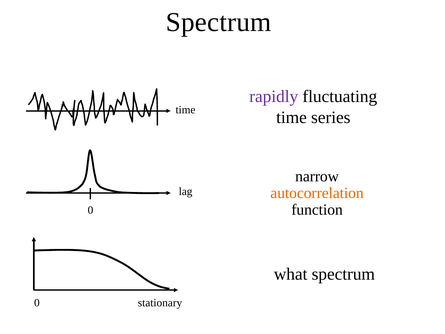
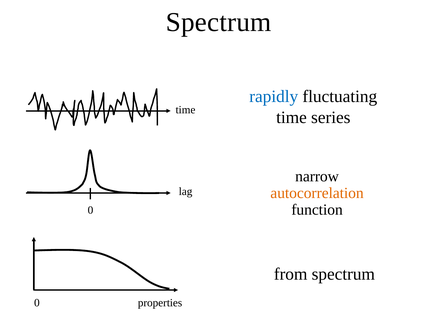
rapidly colour: purple -> blue (274, 97)
what: what -> from (291, 274)
stationary: stationary -> properties (160, 303)
